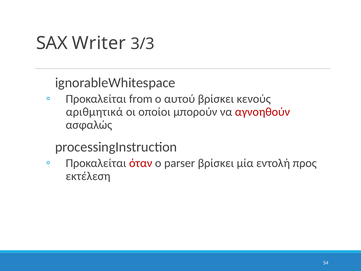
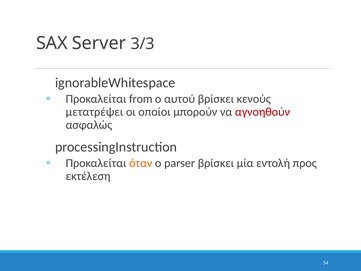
Writer: Writer -> Server (99, 43)
αριθμητικά: αριθμητικά -> μετατρέψει (94, 112)
όταν colour: red -> orange (141, 163)
